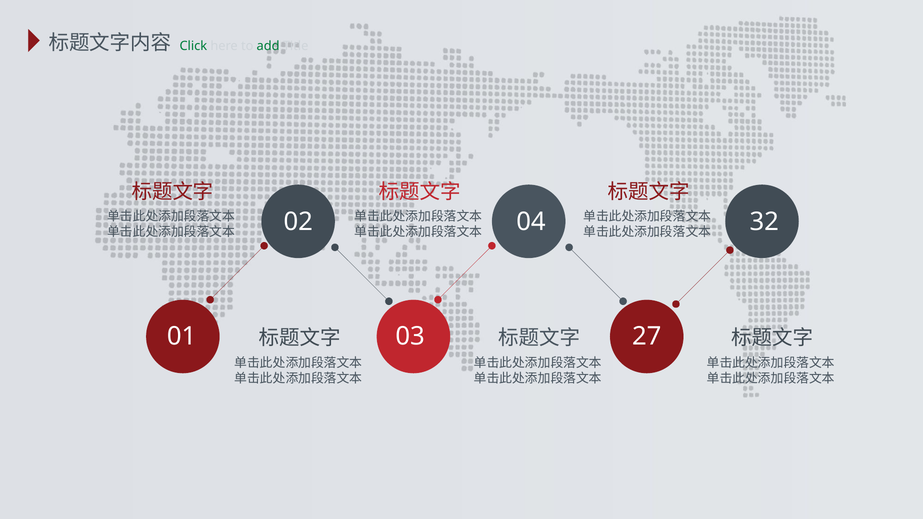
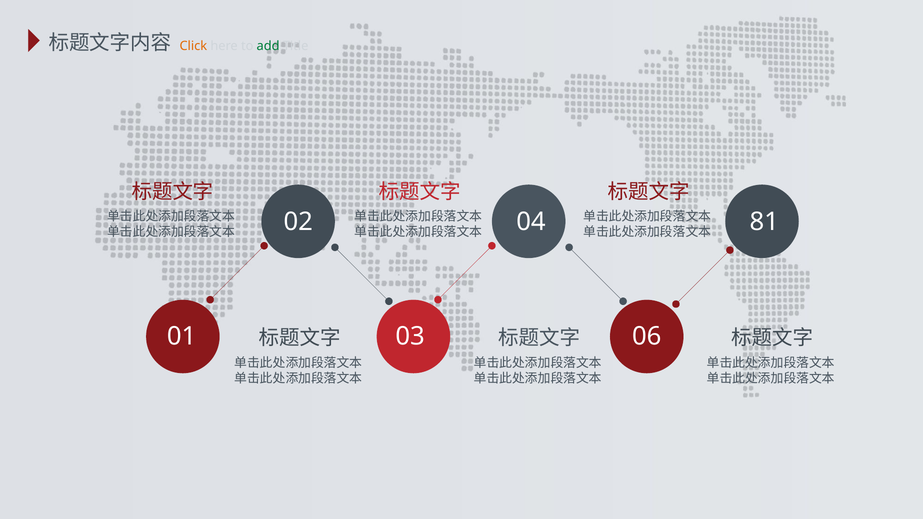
Click colour: green -> orange (193, 46)
32: 32 -> 81 (764, 222)
27: 27 -> 06 (647, 336)
